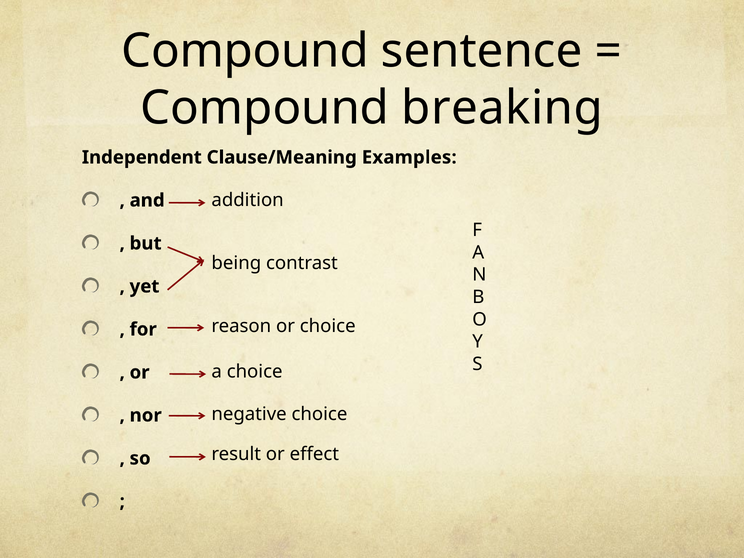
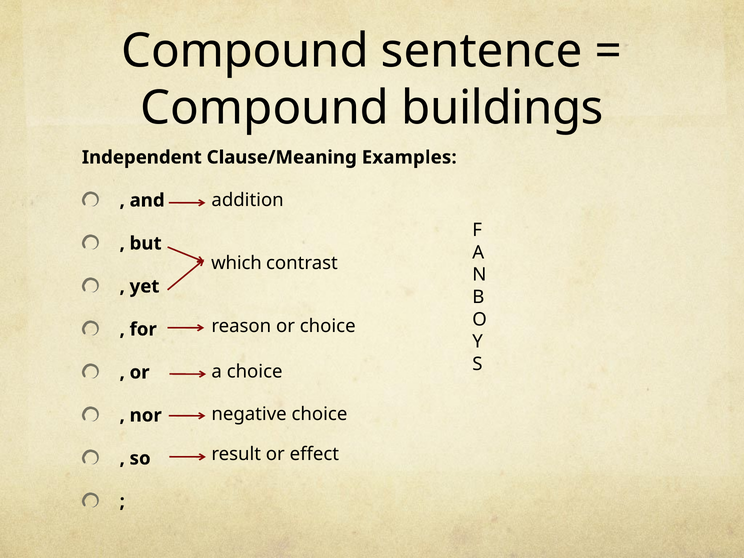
breaking: breaking -> buildings (503, 108)
being: being -> which (236, 263)
